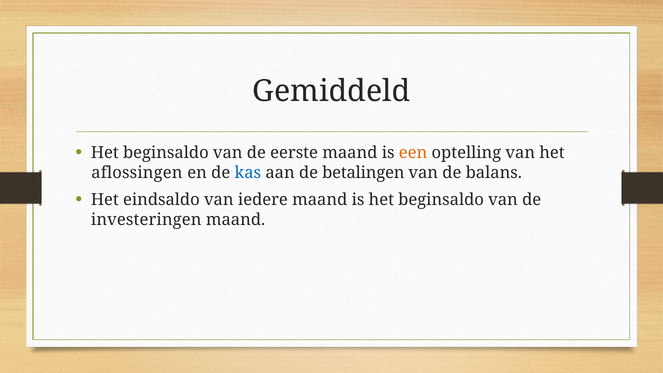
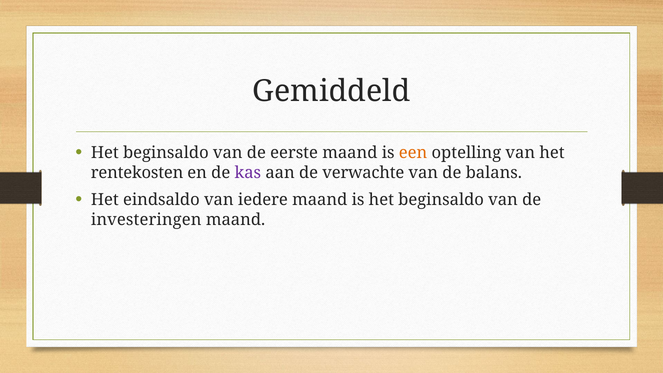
aflossingen: aflossingen -> rentekosten (137, 173)
kas colour: blue -> purple (248, 173)
betalingen: betalingen -> verwachte (363, 173)
